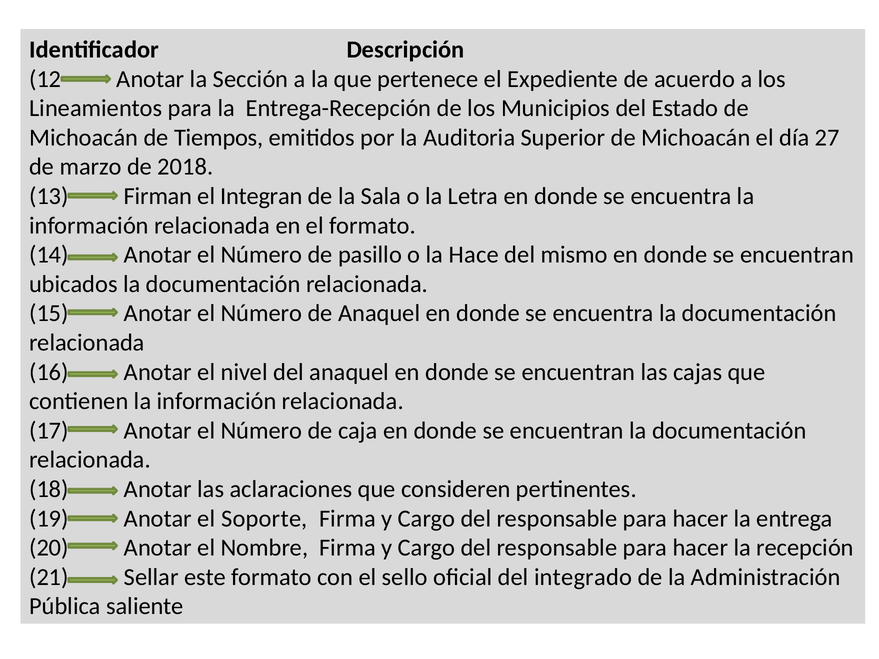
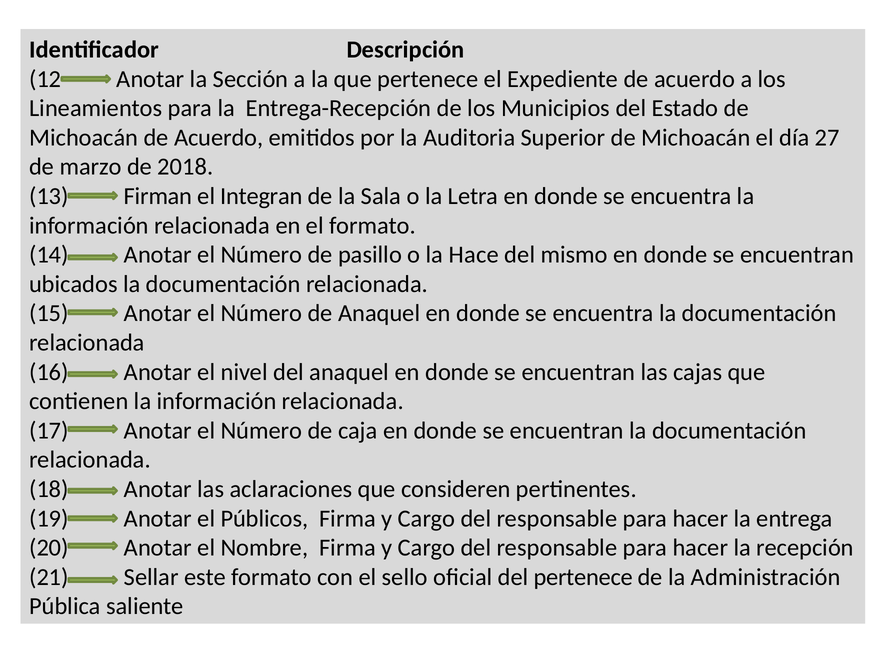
Michoacán de Tiempos: Tiempos -> Acuerdo (219, 138)
Soporte: Soporte -> Públicos (264, 519)
del integrado: integrado -> pertenece (583, 577)
